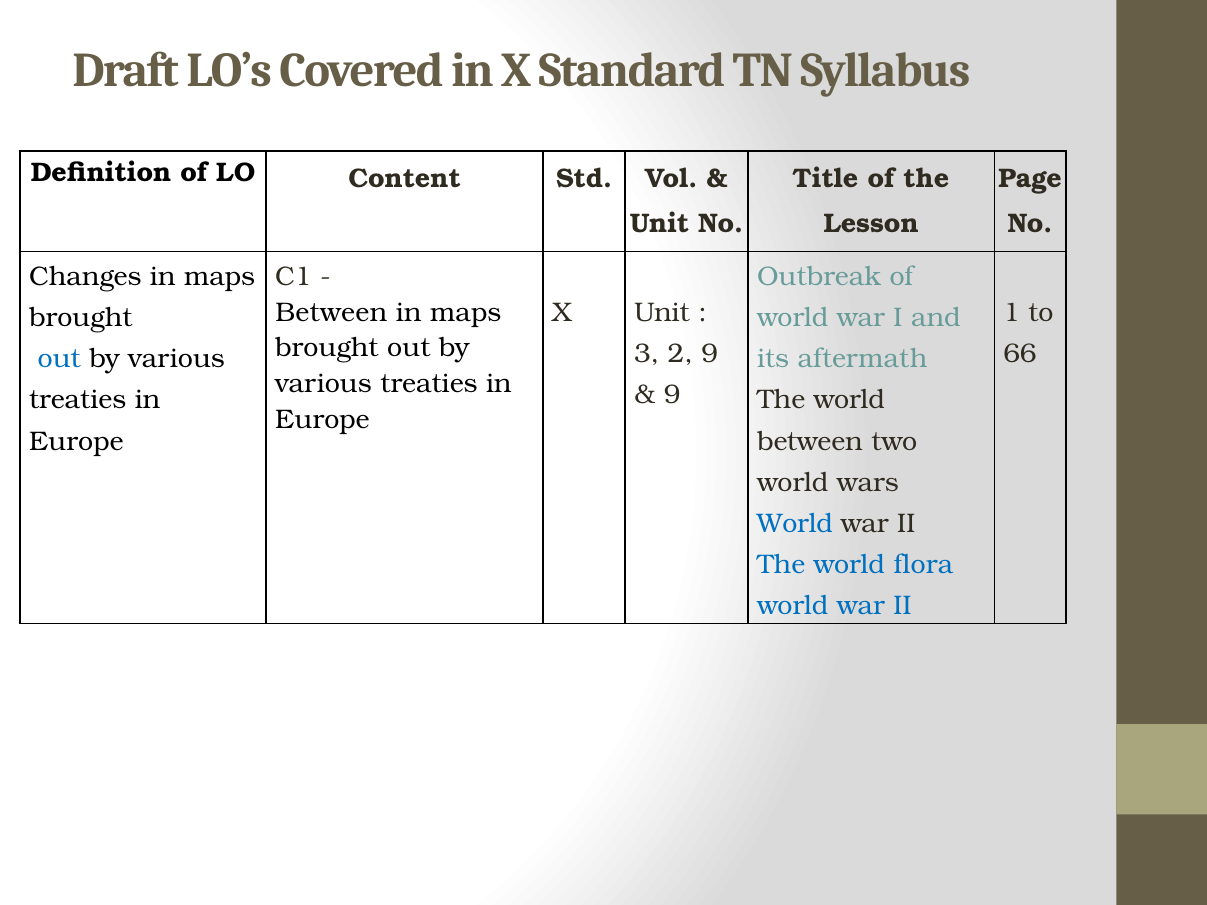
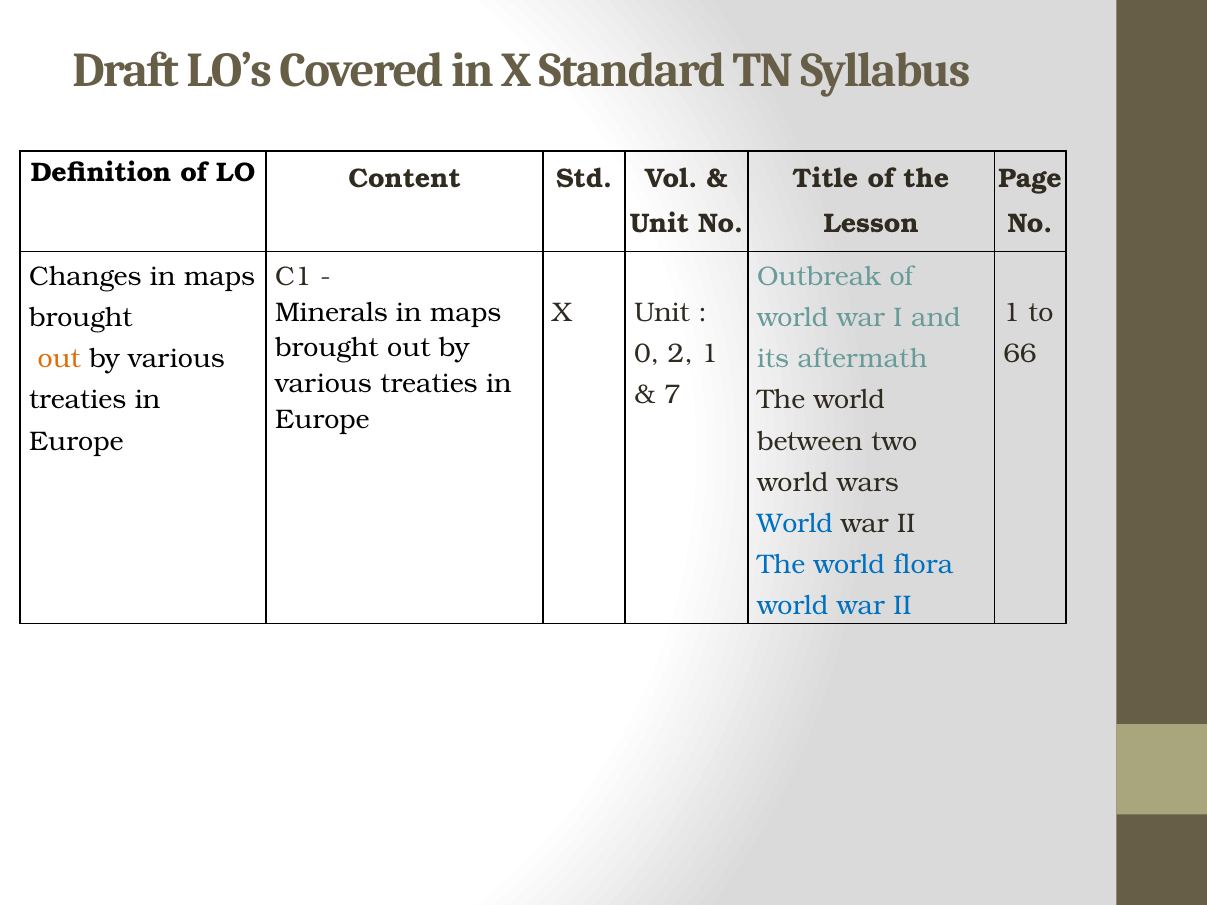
Between: Between -> Minerals (331, 312)
3: 3 -> 0 (647, 354)
2 9: 9 -> 1 (710, 354)
out colour: blue -> orange (59, 359)
9: 9 -> 7 (672, 395)
